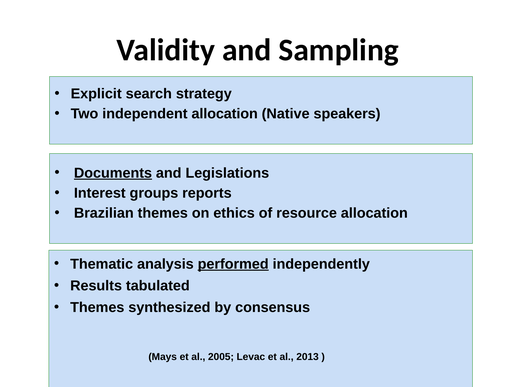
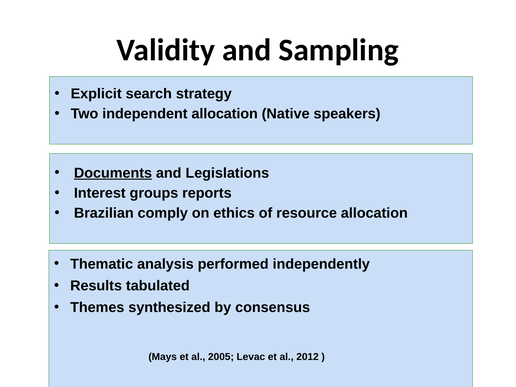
Brazilian themes: themes -> comply (163, 213)
performed underline: present -> none (233, 264)
2013: 2013 -> 2012 (308, 357)
